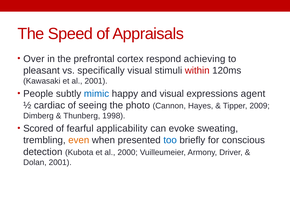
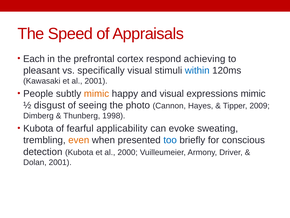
Over: Over -> Each (34, 59)
within colour: red -> blue (197, 70)
mimic colour: blue -> orange (97, 93)
expressions agent: agent -> mimic (253, 93)
cardiac: cardiac -> disgust (49, 105)
Scored: Scored -> Kubota (38, 128)
